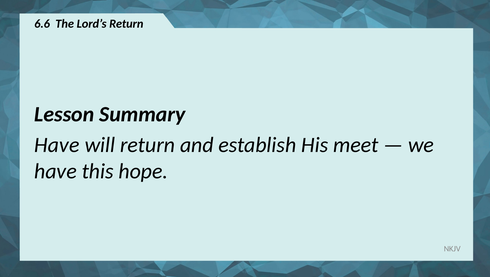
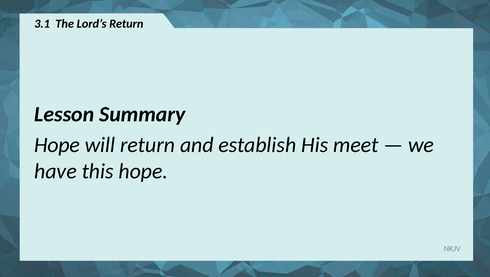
6.6: 6.6 -> 3.1 (42, 24)
Have: Have -> Hope (57, 145)
